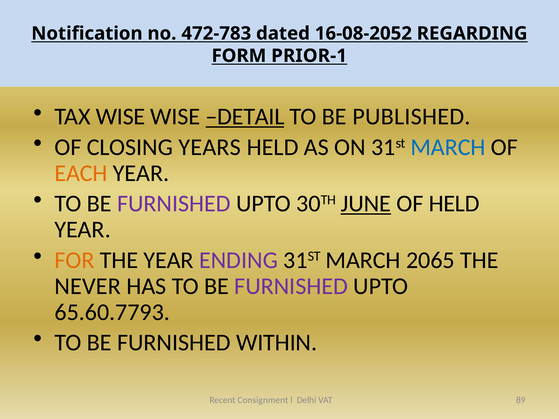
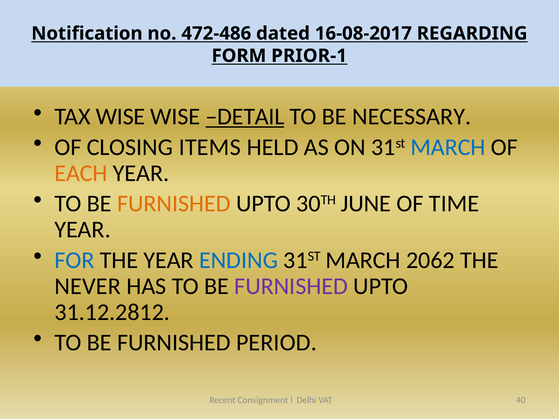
472-783: 472-783 -> 472-486 (216, 33)
16-08-2052: 16-08-2052 -> 16-08-2017 (363, 33)
PUBLISHED: PUBLISHED -> NECESSARY (412, 117)
YEARS: YEARS -> ITEMS (210, 147)
FURNISHED colour: purple -> orange (174, 204)
JUNE underline: present -> none (366, 204)
OF HELD: HELD -> TIME (454, 204)
FOR colour: orange -> blue (74, 260)
ENDING colour: purple -> blue (238, 260)
2065: 2065 -> 2062 (430, 260)
65.60.7793: 65.60.7793 -> 31.12.2812 (112, 312)
WITHIN: WITHIN -> PERIOD (276, 343)
89: 89 -> 40 (521, 400)
